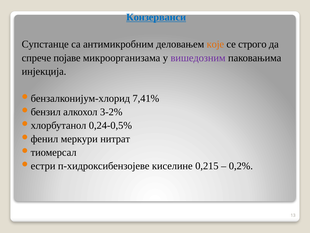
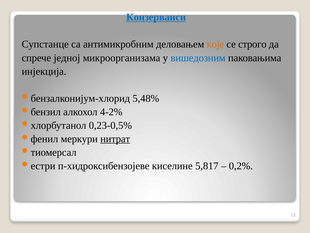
појаве: појаве -> једној (67, 58)
вишедозним colour: purple -> blue (198, 58)
7,41%: 7,41% -> 5,48% (146, 98)
3-2%: 3-2% -> 4-2% (111, 112)
0,24-0,5%: 0,24-0,5% -> 0,23-0,5% (110, 125)
нитрат underline: none -> present (115, 139)
0,215: 0,215 -> 5,817 (207, 166)
